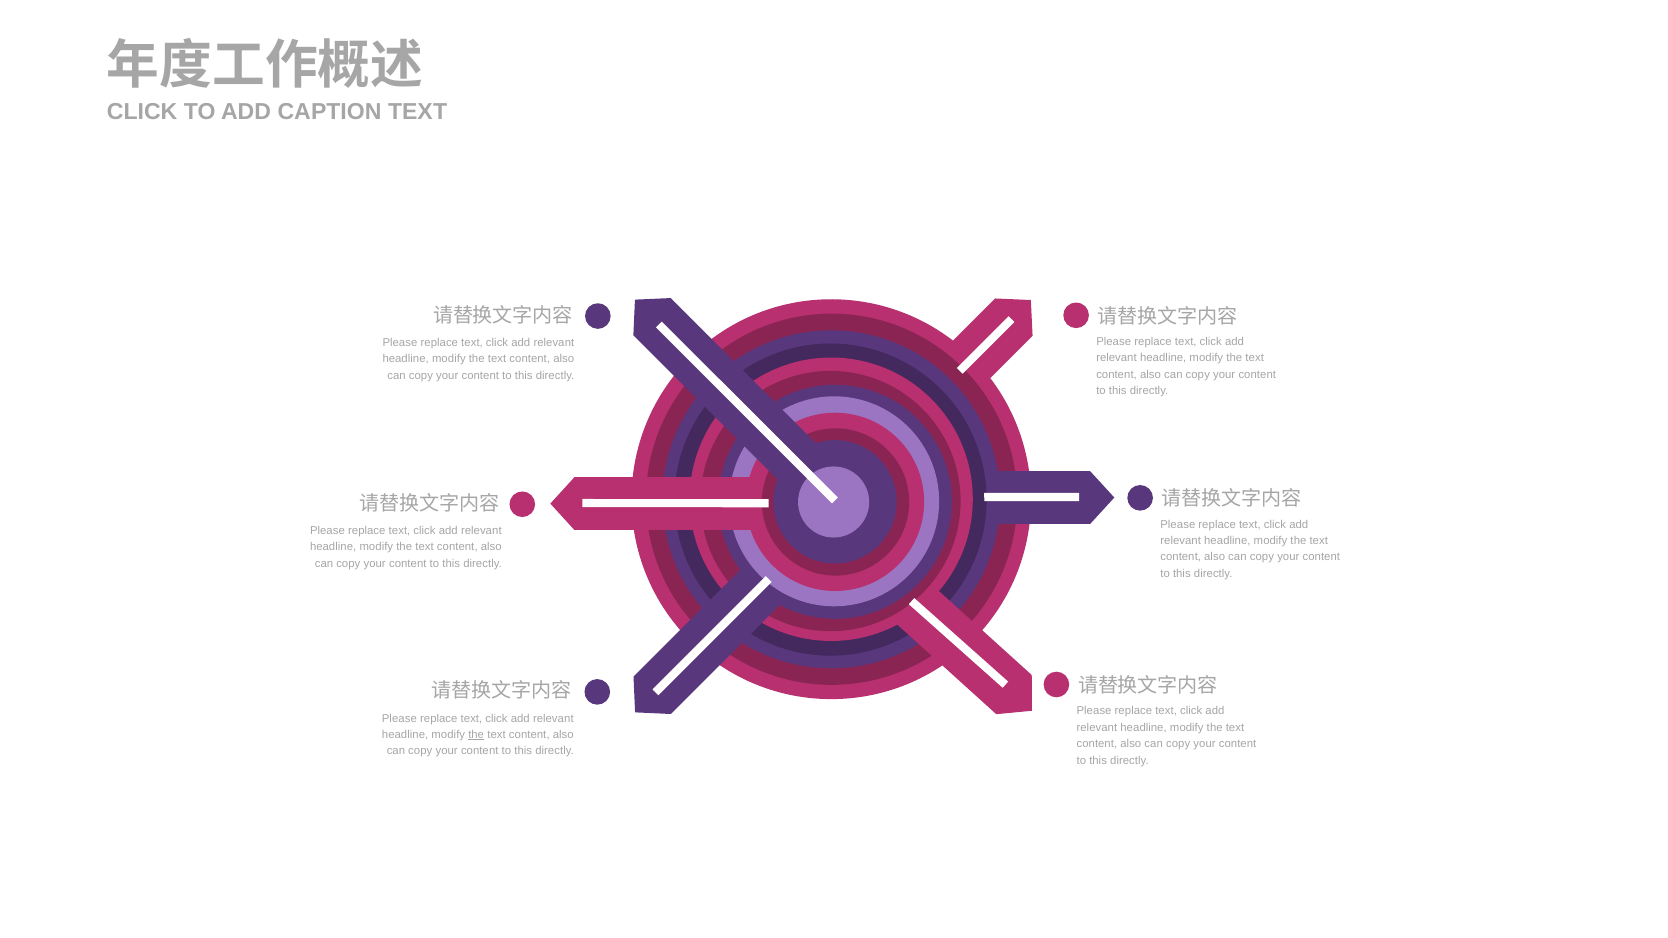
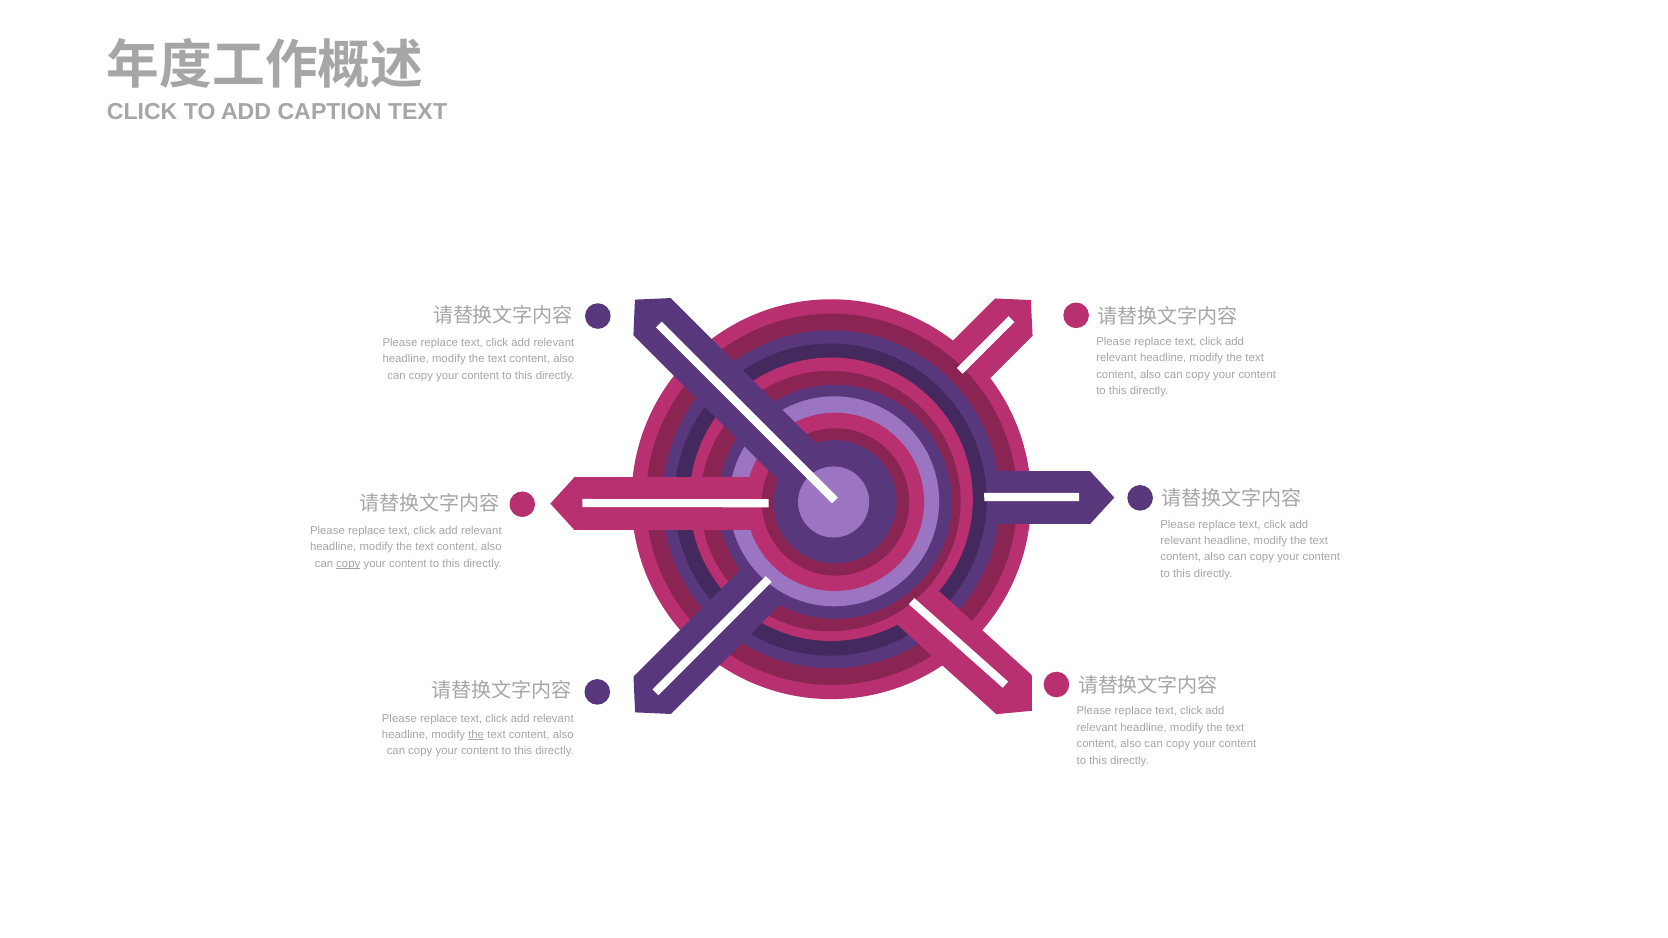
copy underline: none -> present (348, 564)
